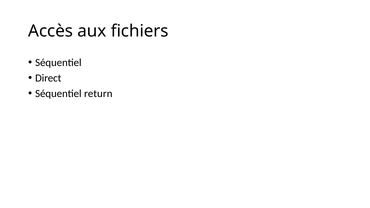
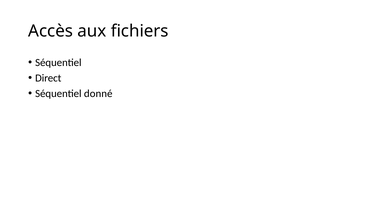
return: return -> donné (98, 94)
